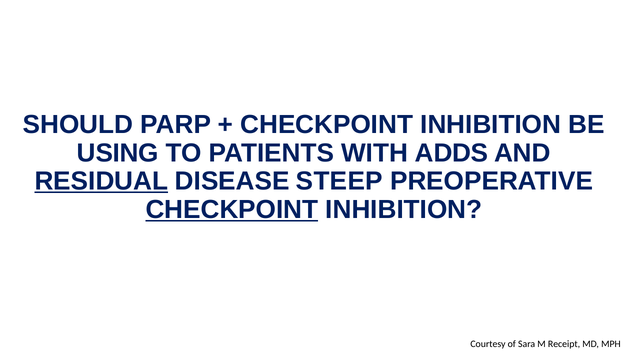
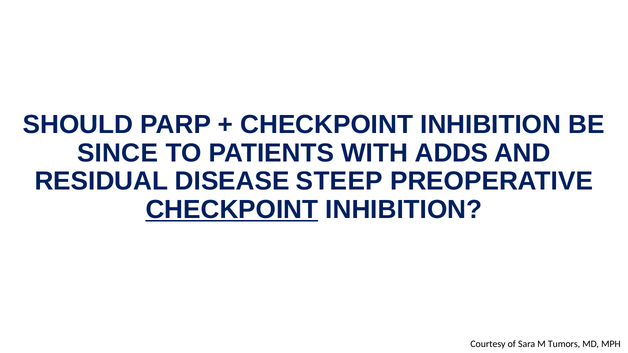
USING: USING -> SINCE (118, 153)
RESIDUAL underline: present -> none (101, 181)
Receipt: Receipt -> Tumors (564, 344)
